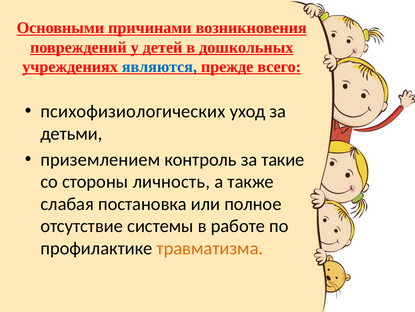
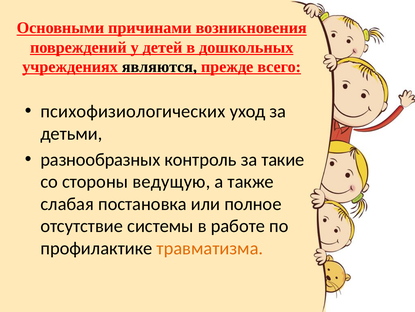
являются colour: blue -> black (159, 67)
приземлением: приземлением -> разнообразных (100, 159)
личность: личность -> ведущую (171, 181)
